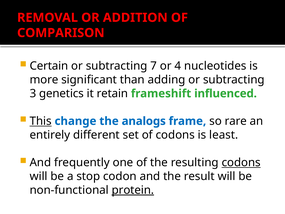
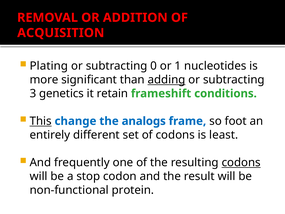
COMPARISON: COMPARISON -> ACQUISITION (61, 33)
Certain: Certain -> Plating (49, 66)
7: 7 -> 0 (154, 66)
4: 4 -> 1 (178, 66)
adding underline: none -> present (167, 80)
influenced: influenced -> conditions (226, 93)
rare: rare -> foot (236, 121)
protein underline: present -> none (133, 190)
